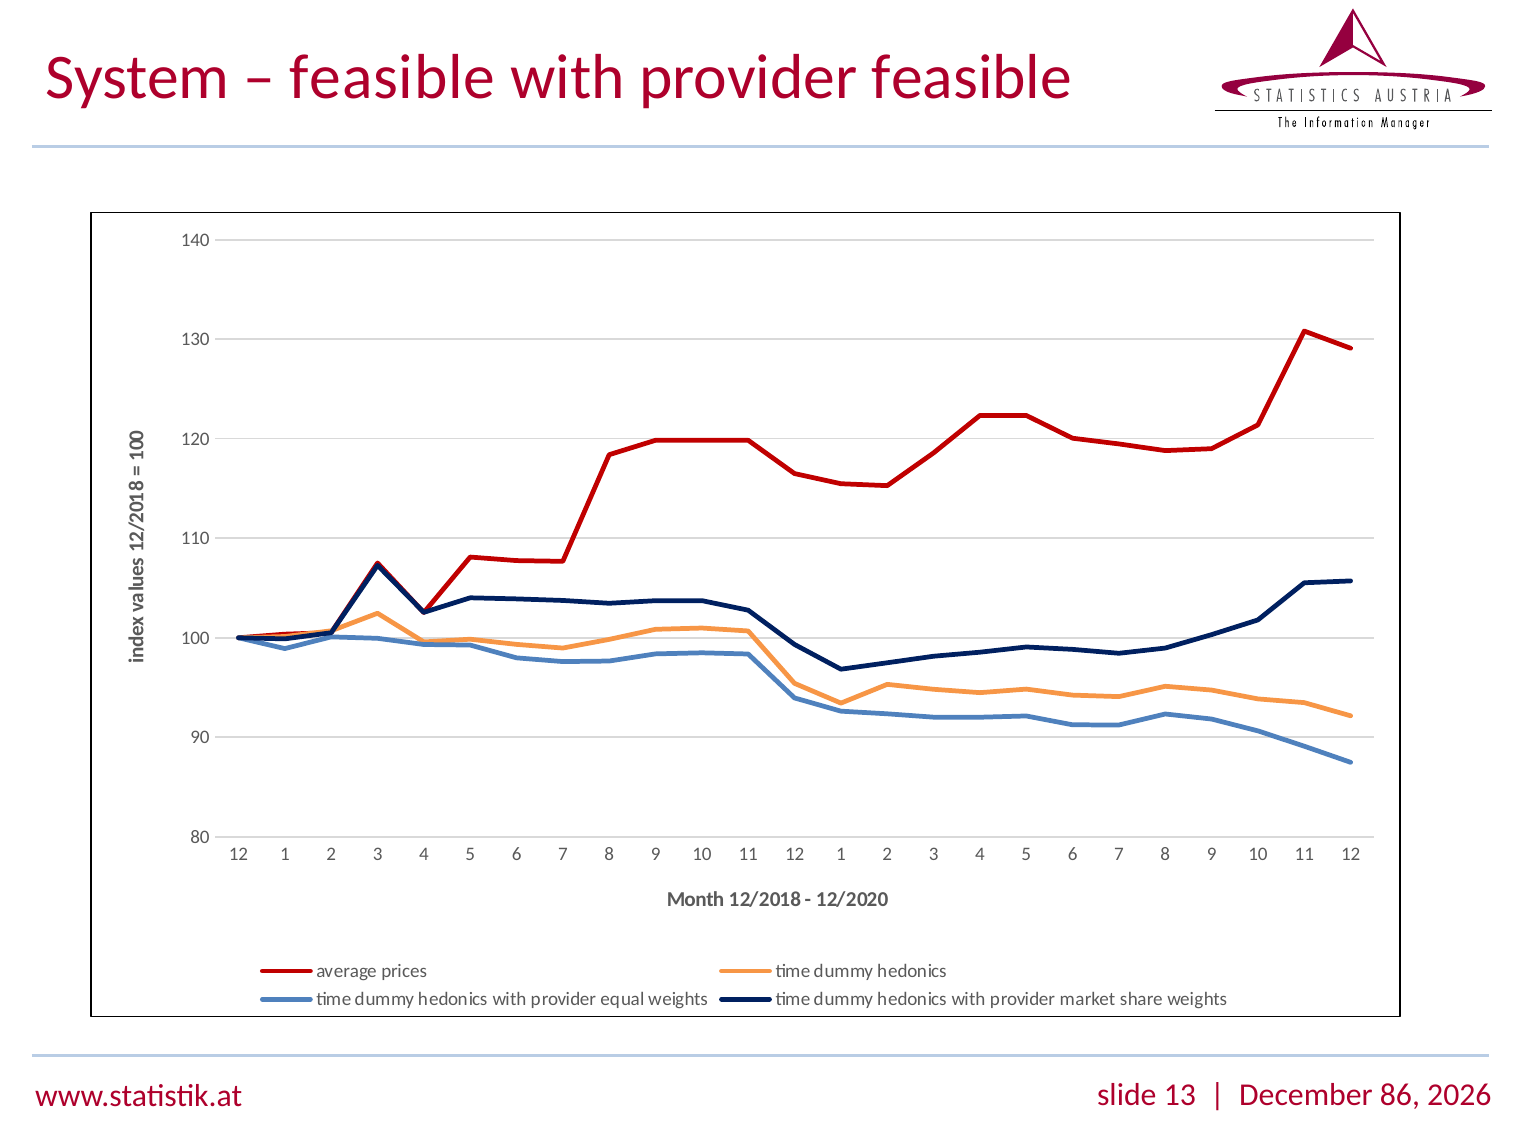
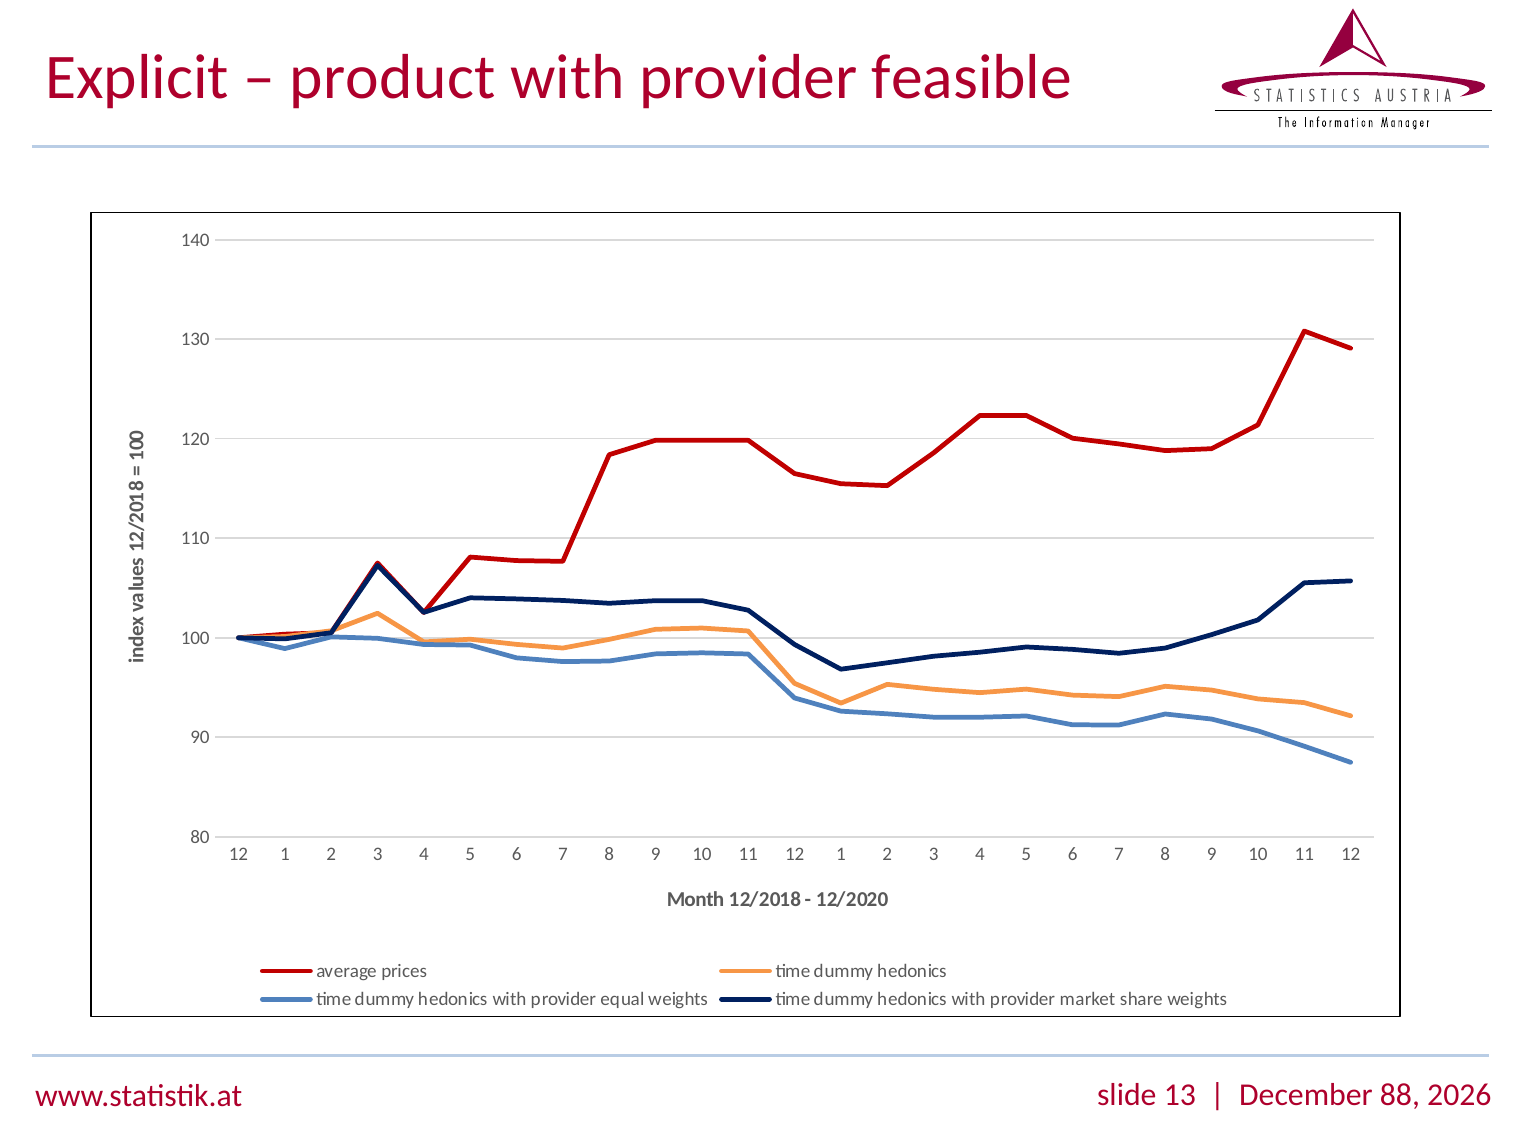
System: System -> Explicit (137, 77)
feasible: feasible -> product (393, 77)
86: 86 -> 88 (1400, 1096)
